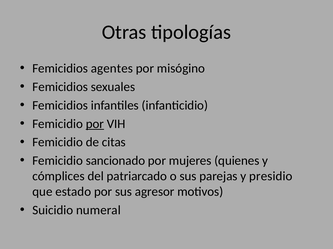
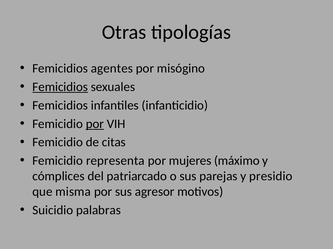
Femicidios underline: none -> present (60, 87)
sancionado: sancionado -> representa (115, 161)
quienes: quienes -> máximo (237, 161)
estado: estado -> misma (73, 192)
numeral: numeral -> palabras (98, 211)
